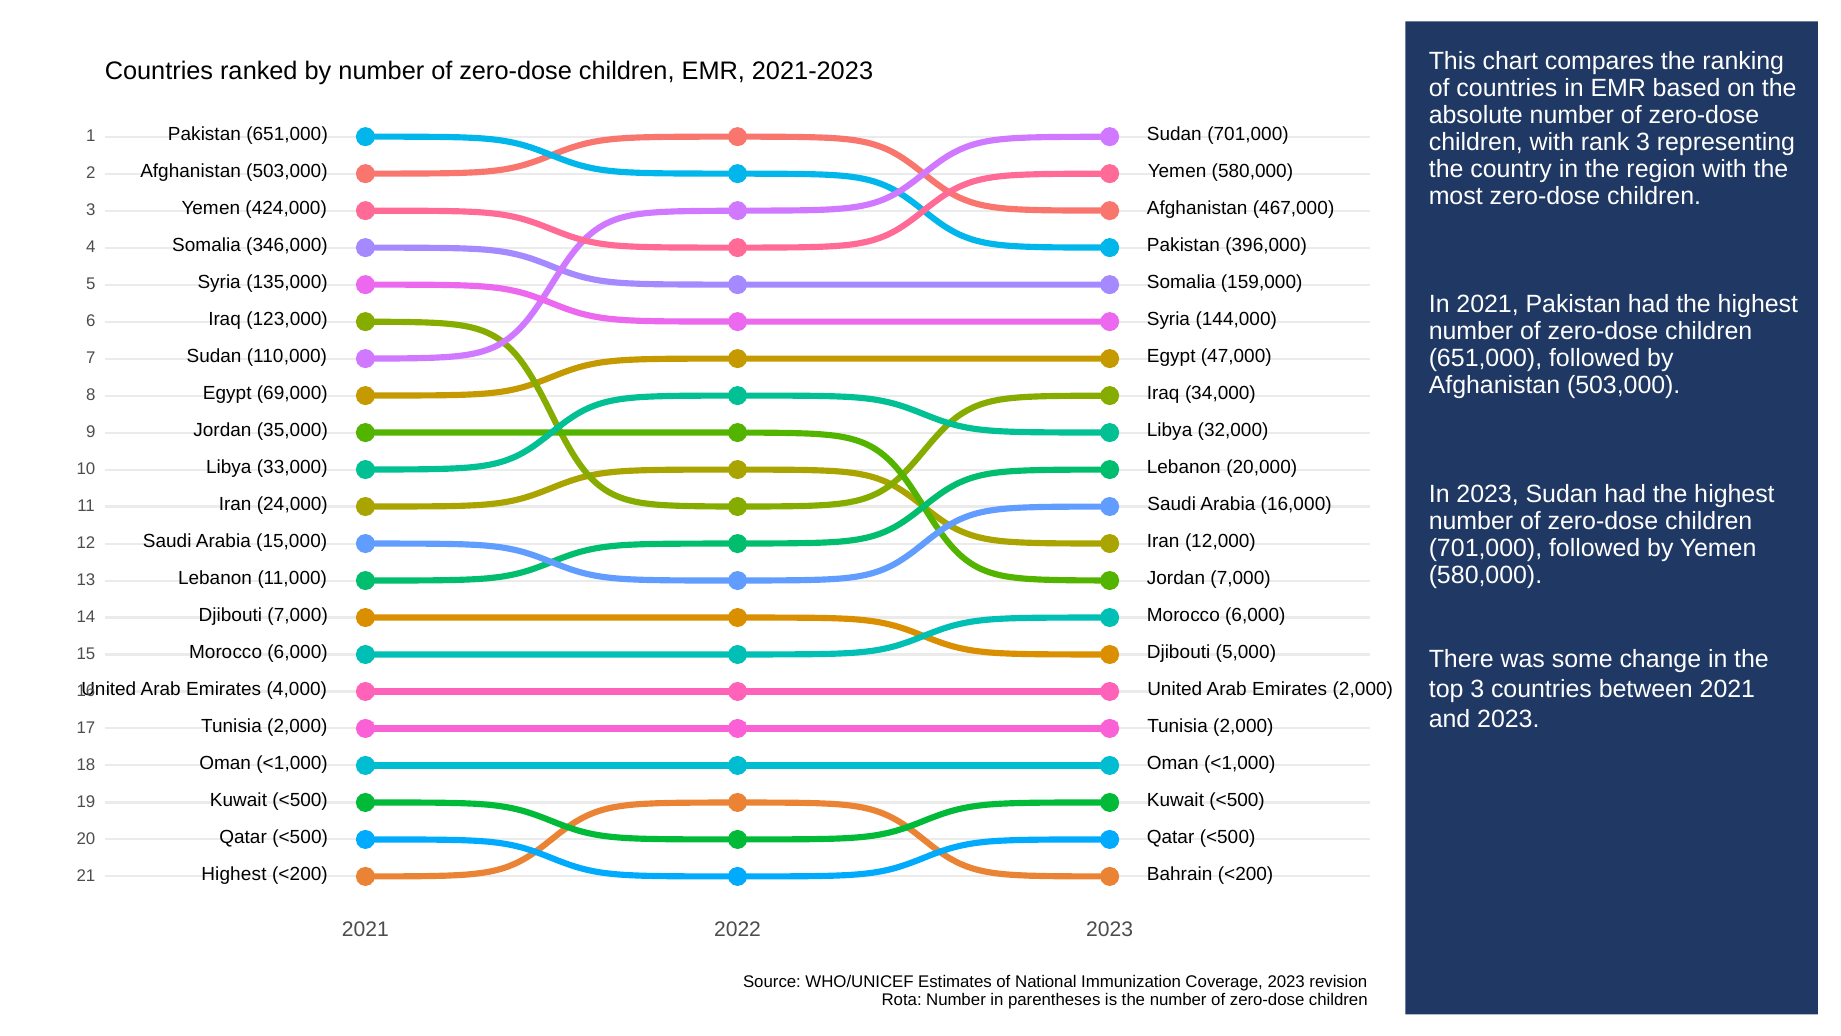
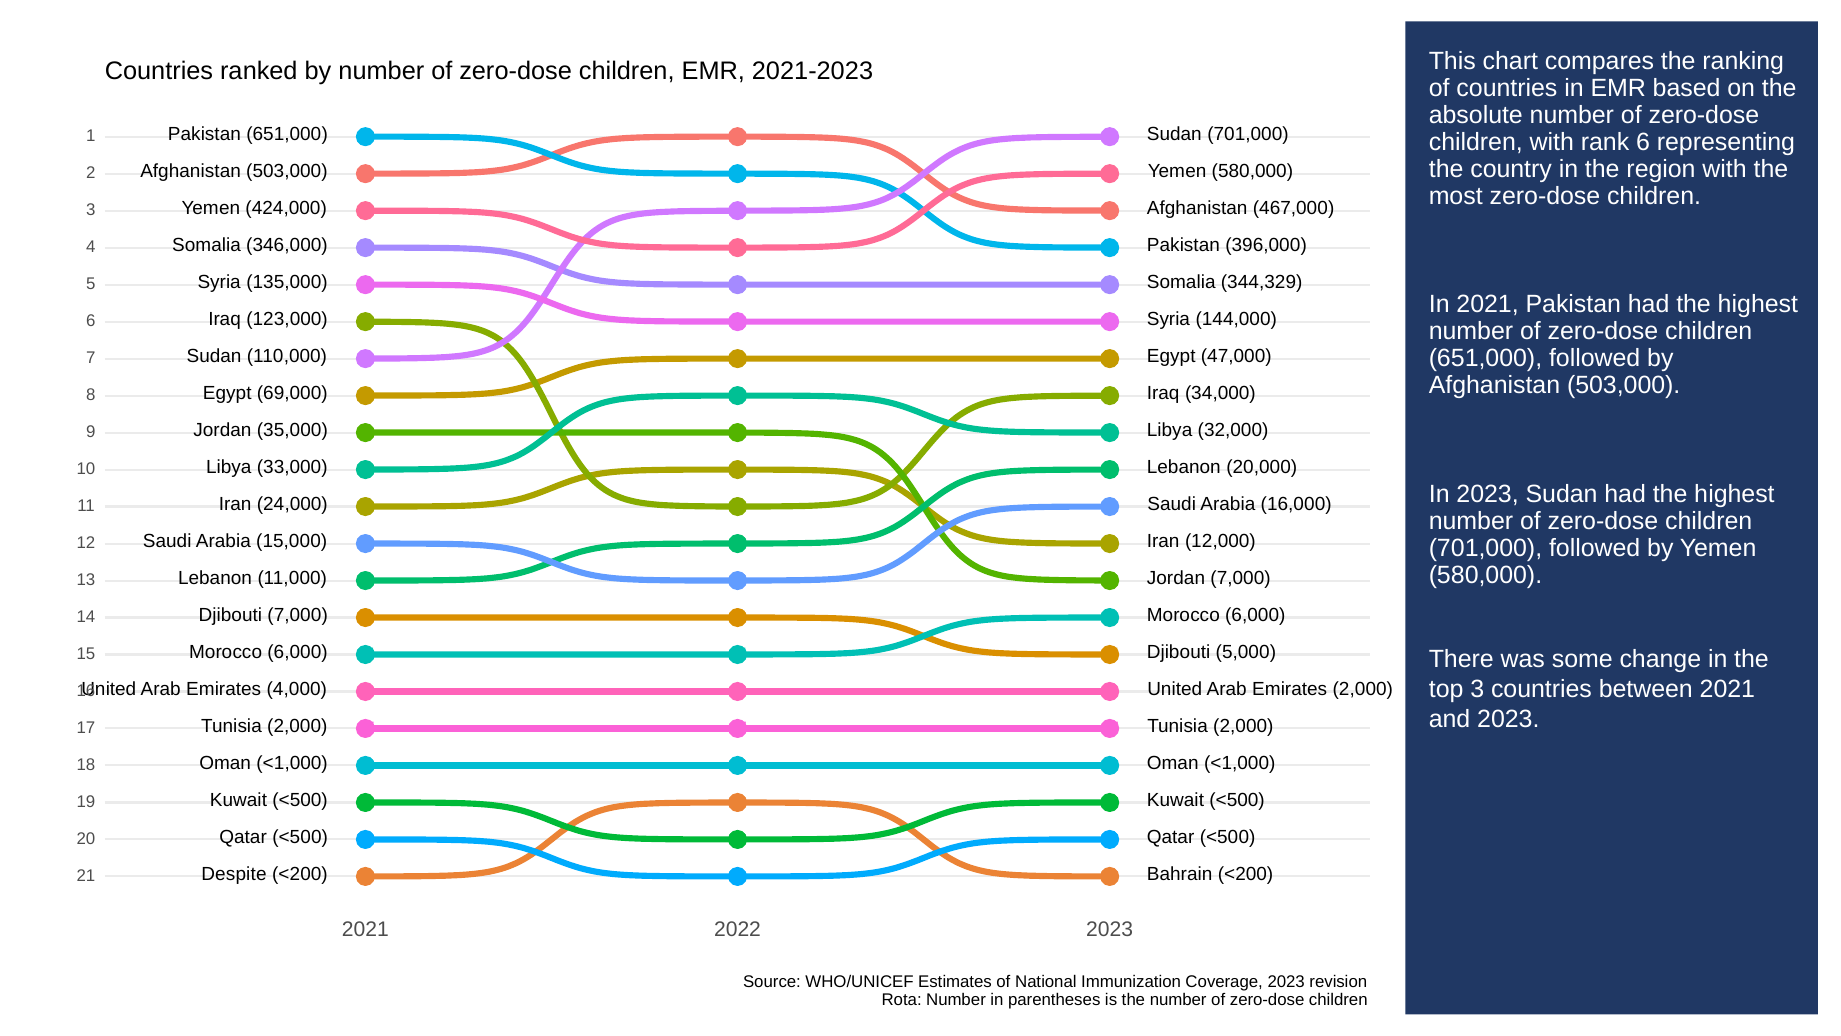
rank 3: 3 -> 6 (1643, 142)
159,000: 159,000 -> 344,329 (1262, 282)
Highest: Highest -> Despite (234, 873)
